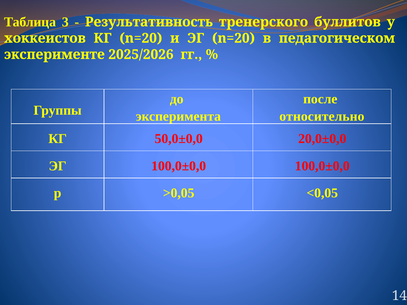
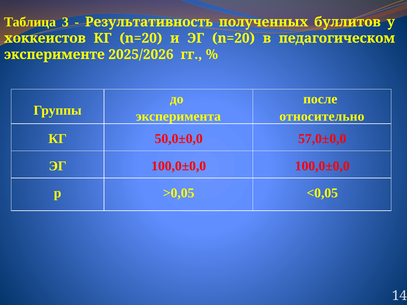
тренерского: тренерского -> полученных (264, 22)
20,0±0,0: 20,0±0,0 -> 57,0±0,0 (322, 139)
